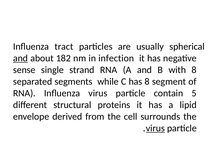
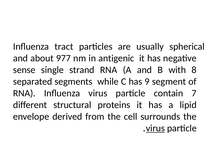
and underline: present -> none (20, 58)
182: 182 -> 977 (63, 58)
infection: infection -> antigenic (116, 58)
has 8: 8 -> 9 (147, 81)
5: 5 -> 7 (194, 93)
